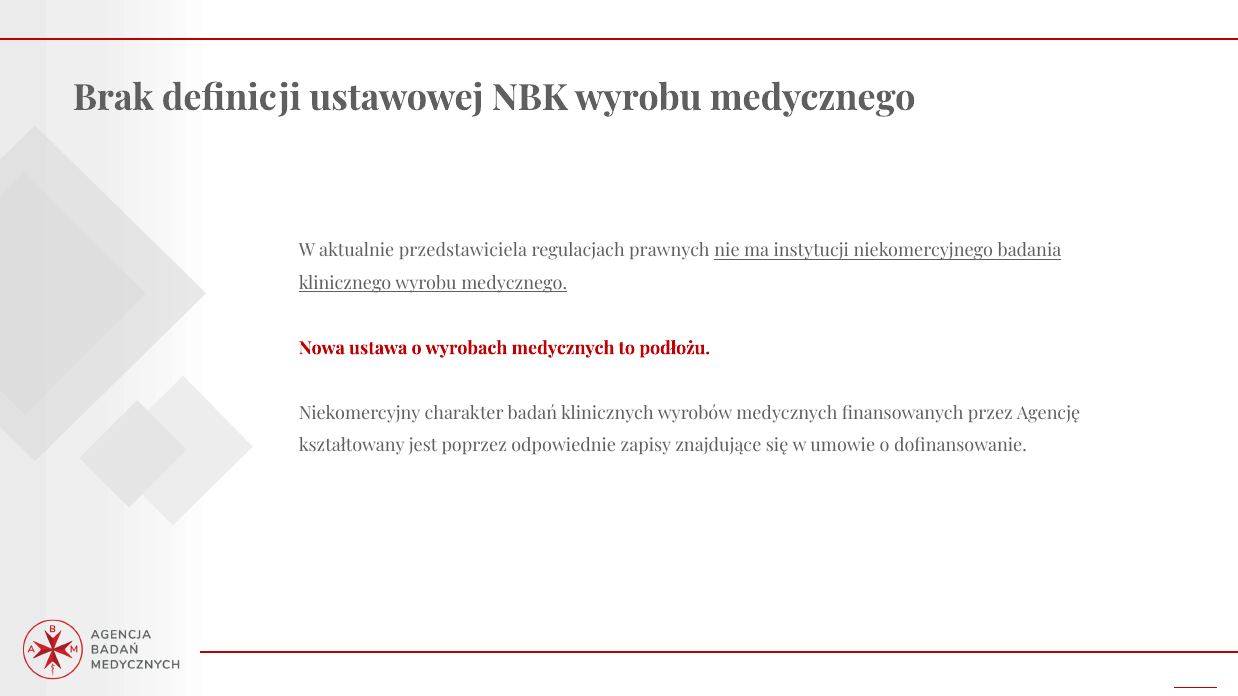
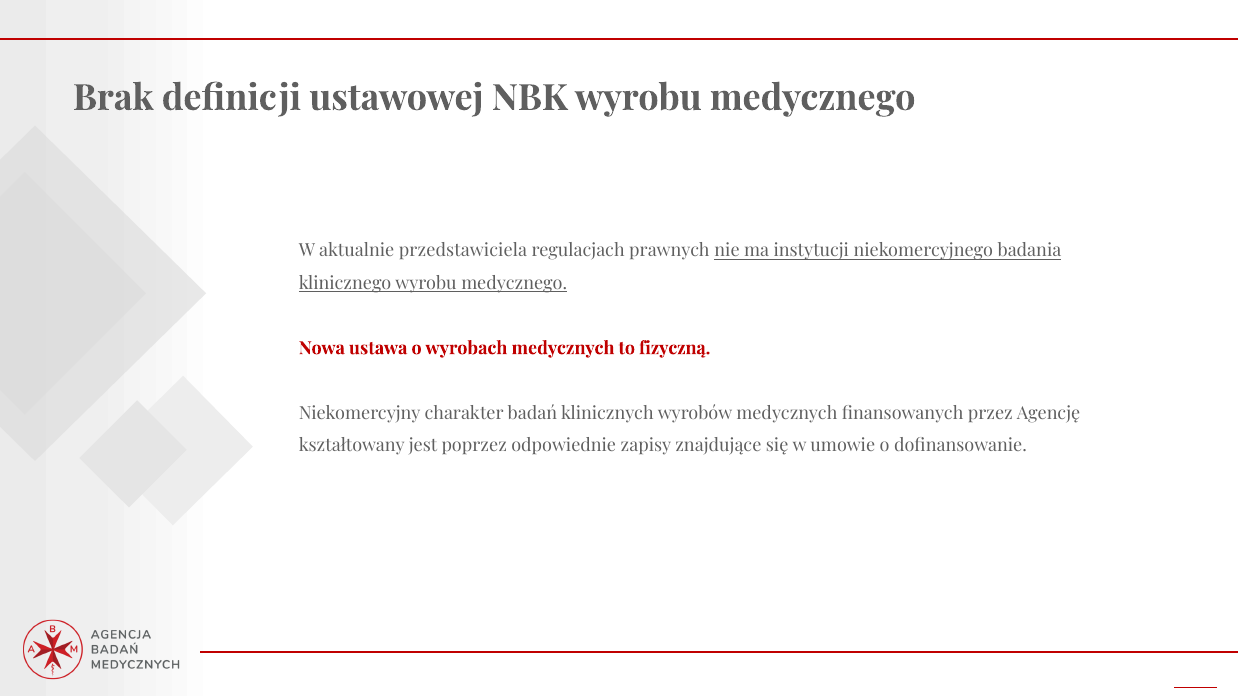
podłożu: podłożu -> fizyczną (675, 348)
